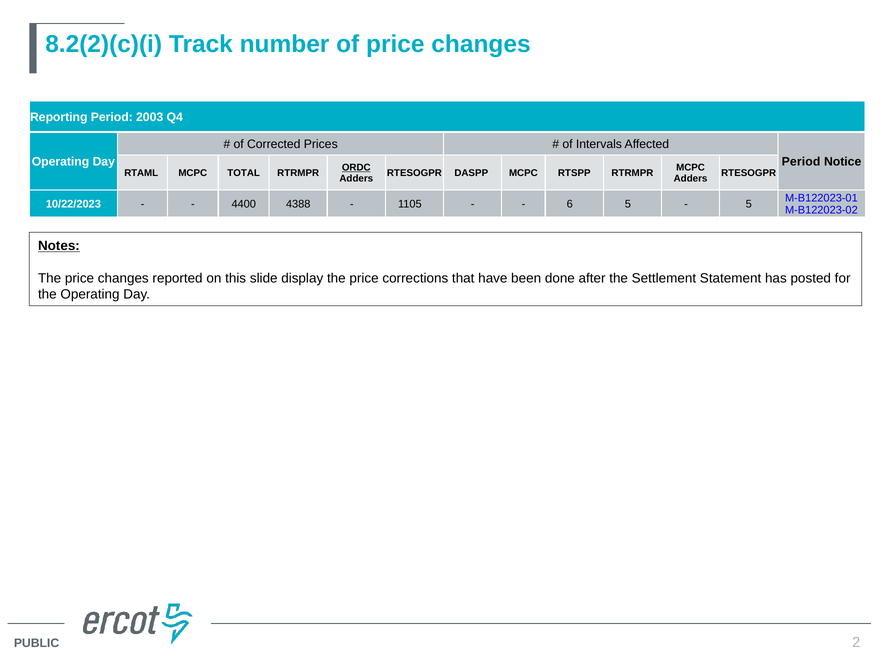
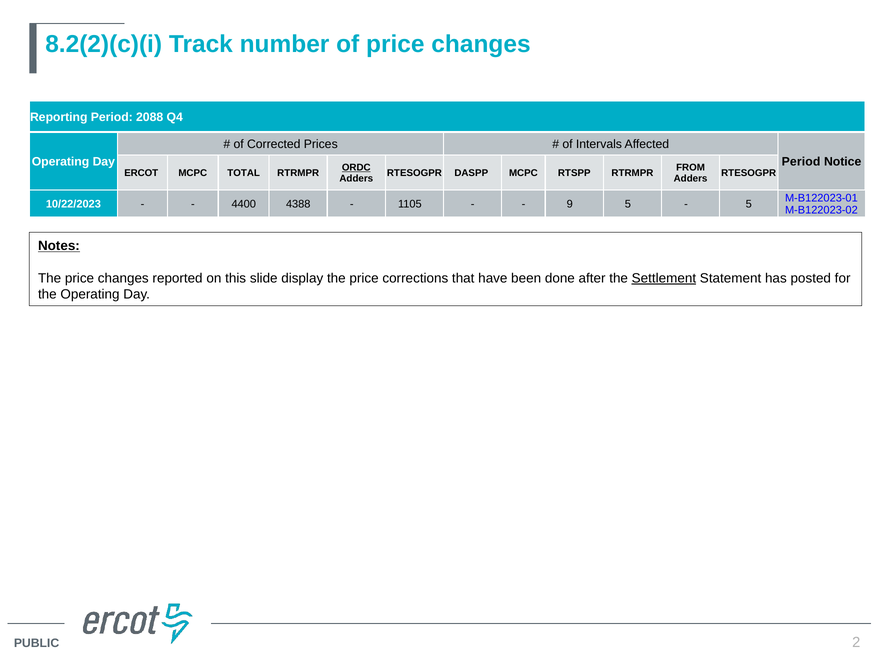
2003: 2003 -> 2088 (150, 117)
MCPC: MCPC -> FROM (691, 168)
RTAML: RTAML -> ERCOT (141, 173)
6: 6 -> 9 (570, 204)
Settlement underline: none -> present (664, 278)
